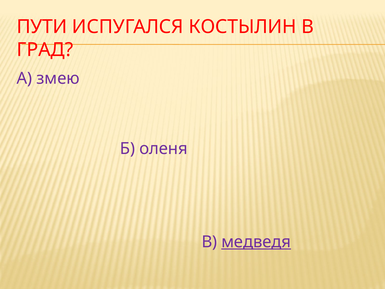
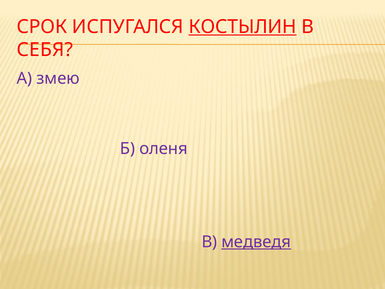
ПУТИ: ПУТИ -> СРОК (42, 27)
КОСТЫЛИН underline: none -> present (243, 27)
ГРАД: ГРАД -> СЕБЯ (45, 50)
